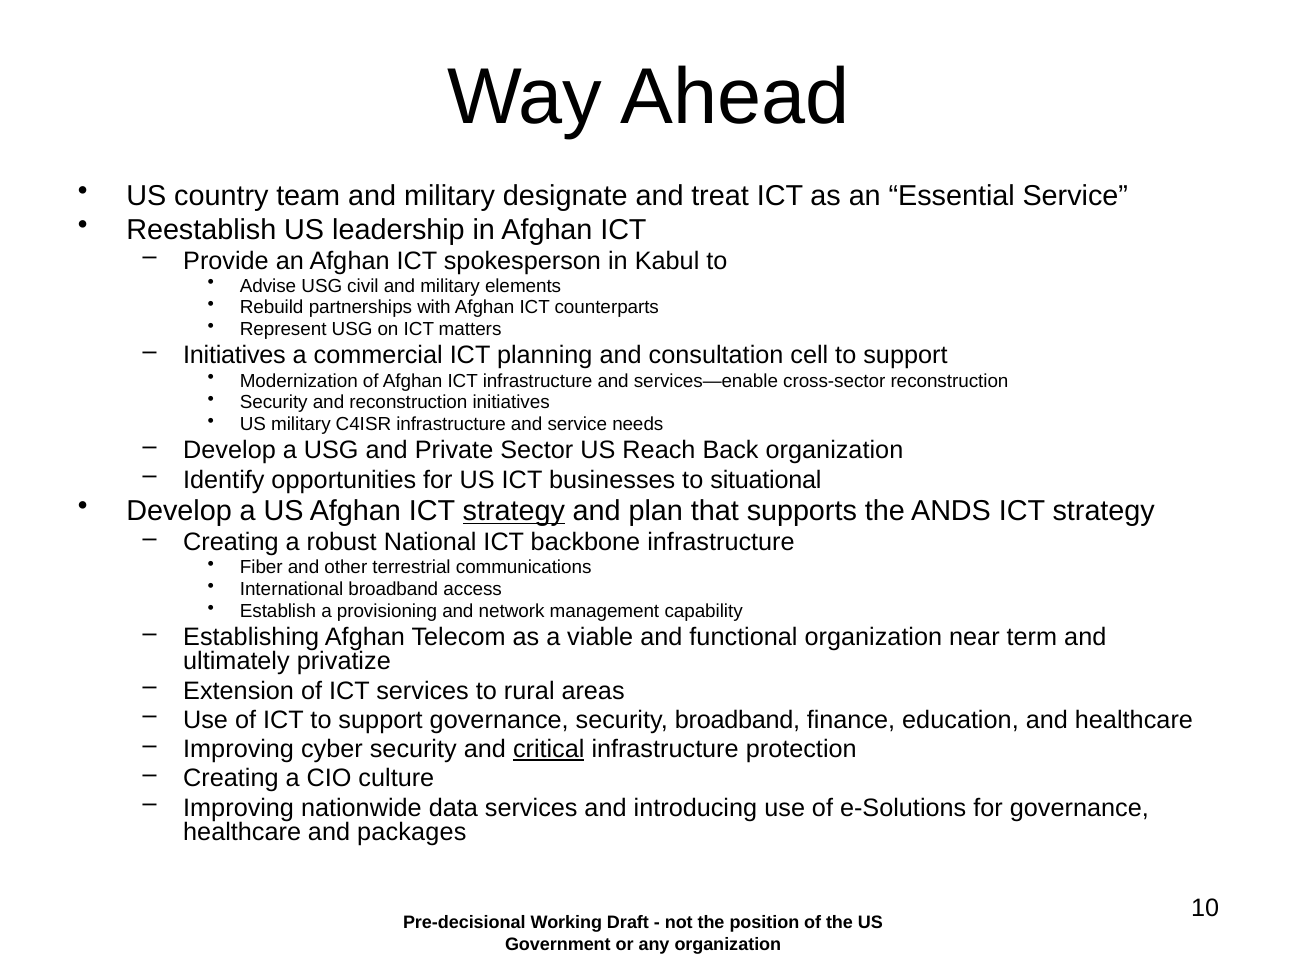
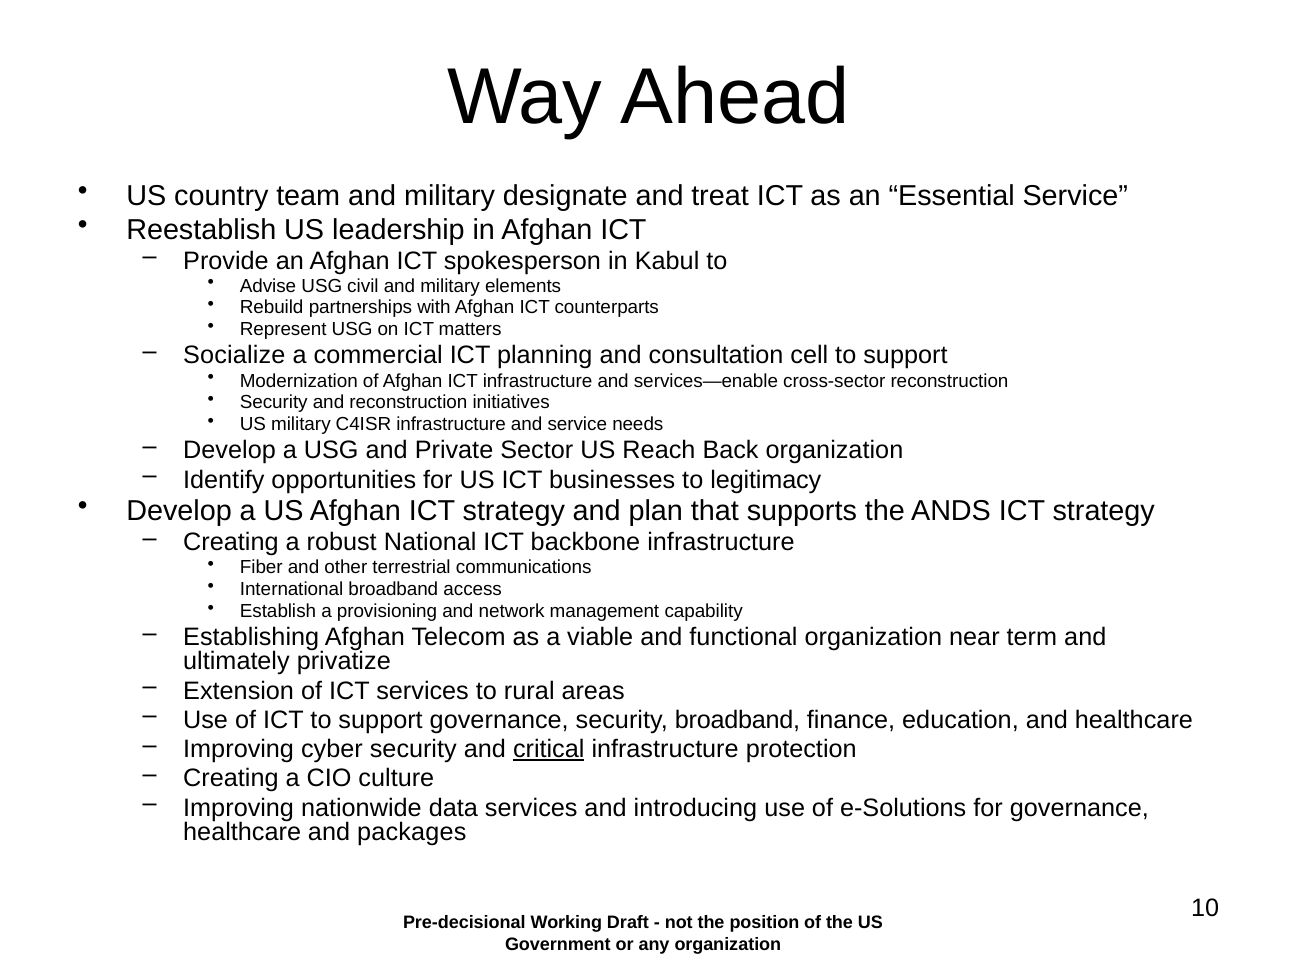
Initiatives: Initiatives -> Socialize (234, 356)
situational: situational -> legitimacy (766, 480)
strategy underline: present -> none (514, 512)
